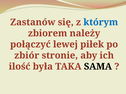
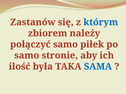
połączyć lewej: lewej -> samo (65, 45)
zbiór: zbiór -> samo (27, 56)
SAMA colour: black -> blue (98, 67)
